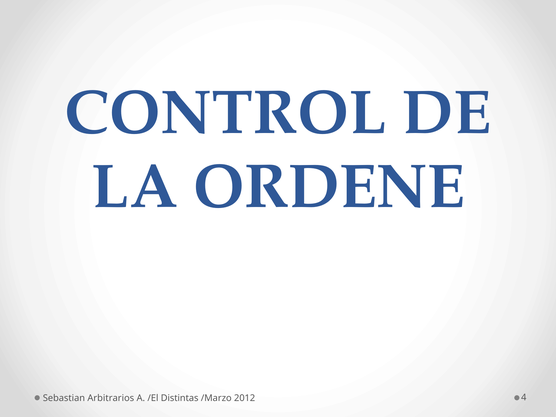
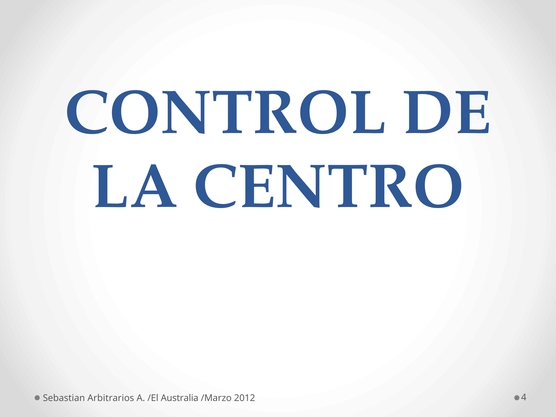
ORDENE: ORDENE -> CENTRO (329, 187)
Distintas: Distintas -> Australia (180, 398)
